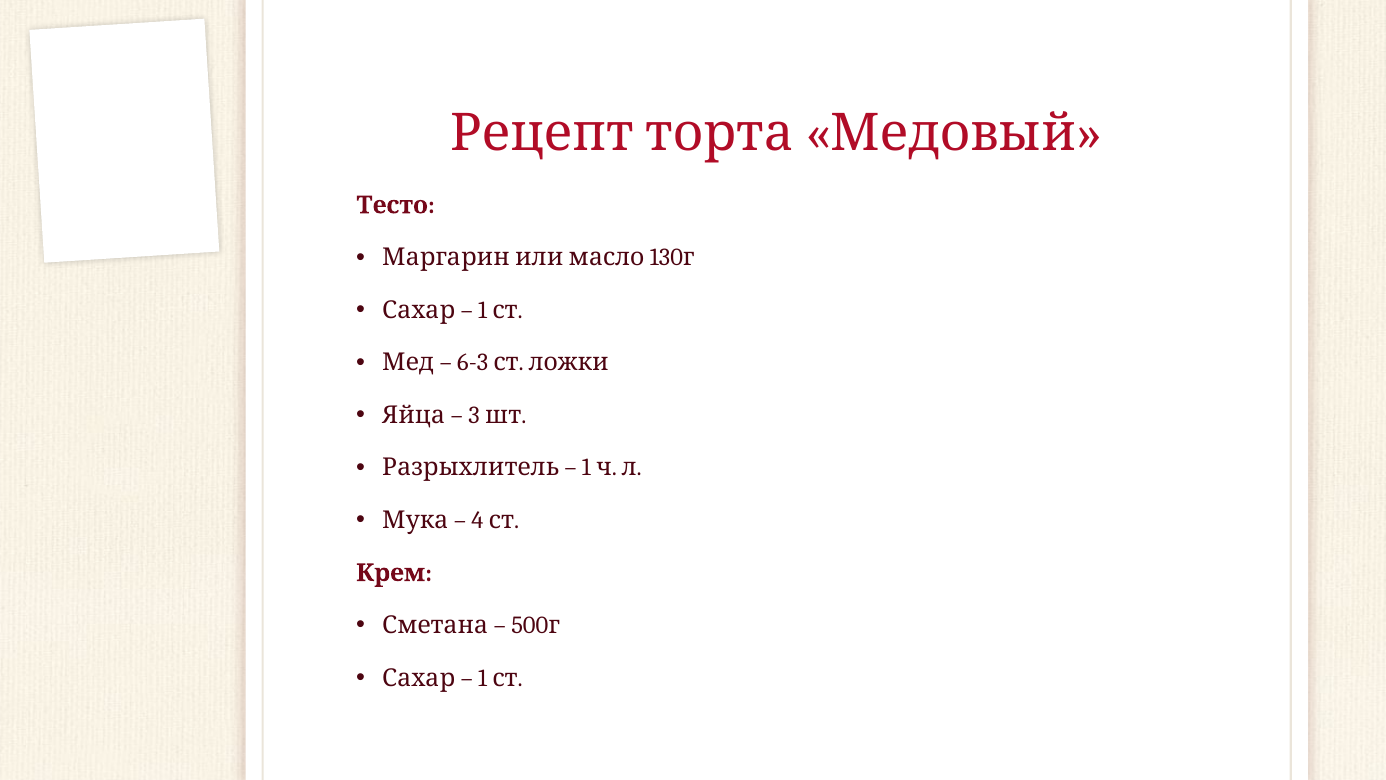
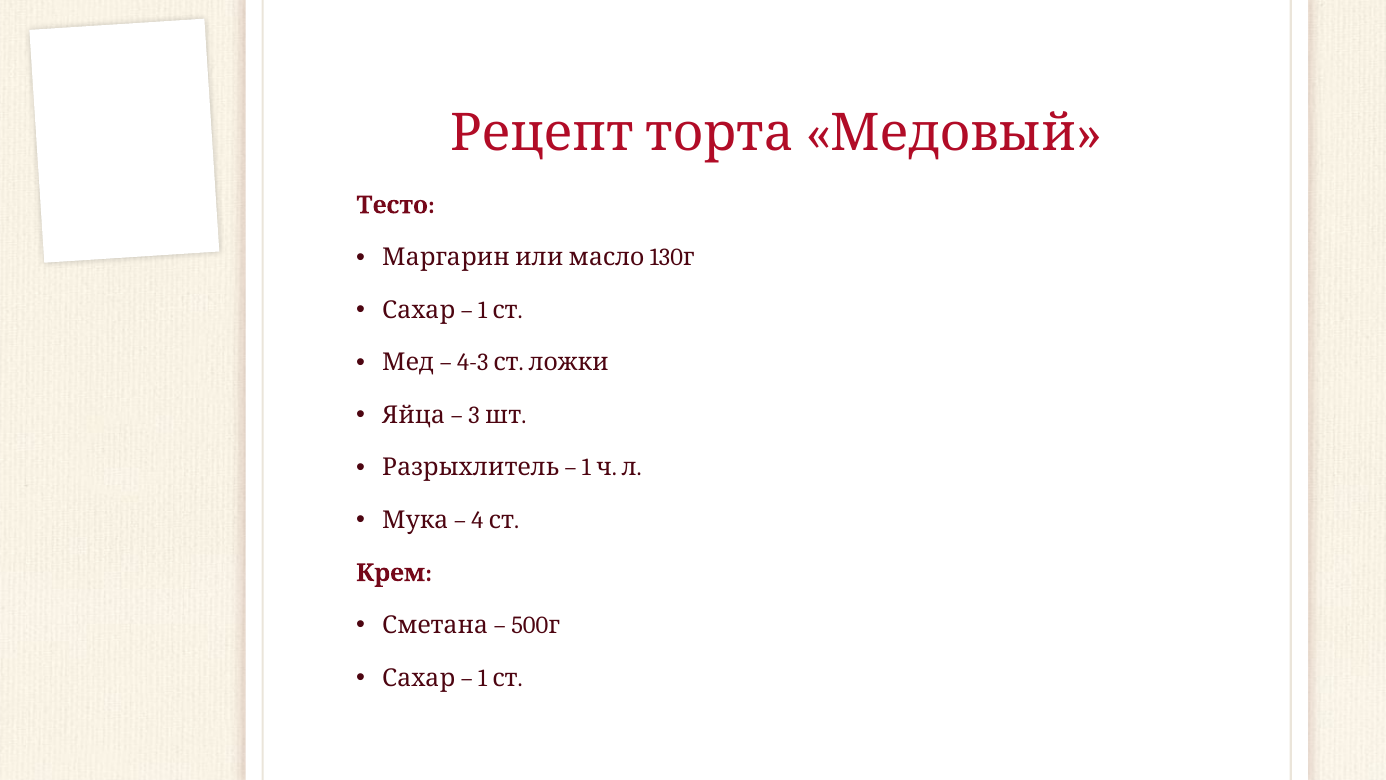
6-3: 6-3 -> 4-3 (473, 363)
